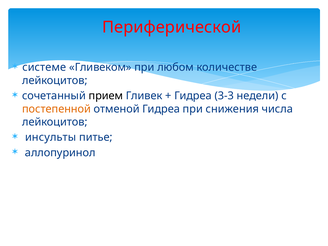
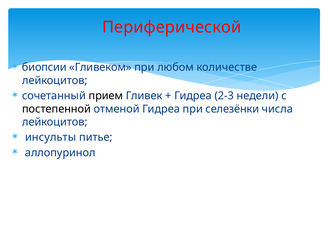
системе: системе -> биопсии (44, 67)
3-3: 3-3 -> 2-3 (224, 96)
постепенной colour: orange -> black (57, 109)
снижения: снижения -> селезёнки (232, 109)
